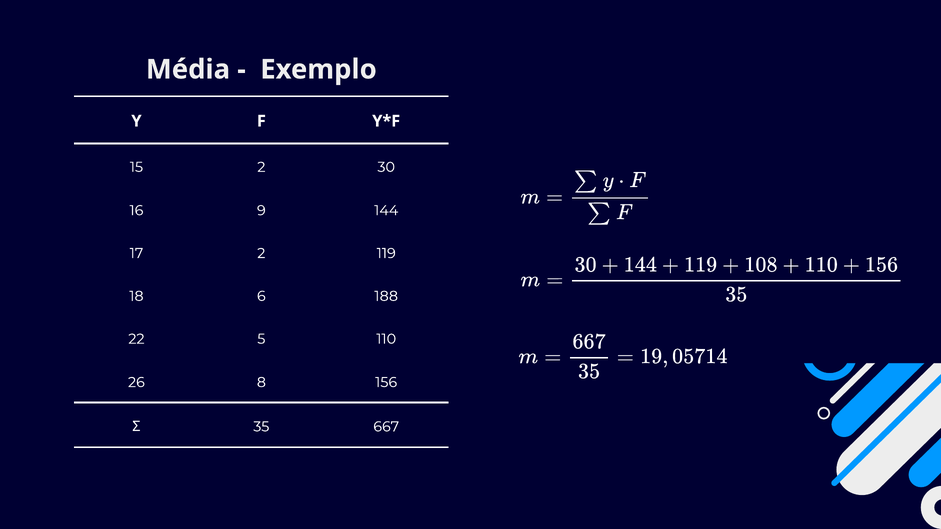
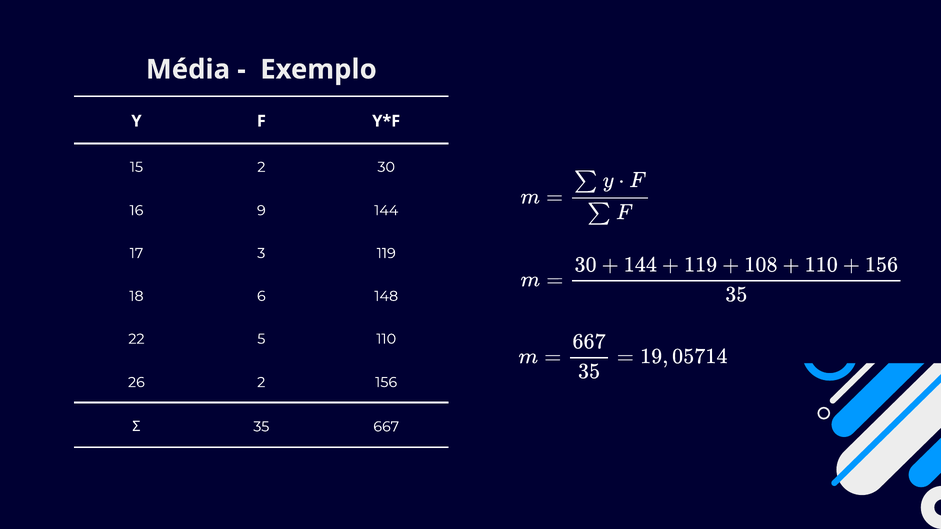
17 2: 2 -> 3 (261, 253)
188: 188 -> 148 (386, 296)
26 8: 8 -> 2 (261, 383)
